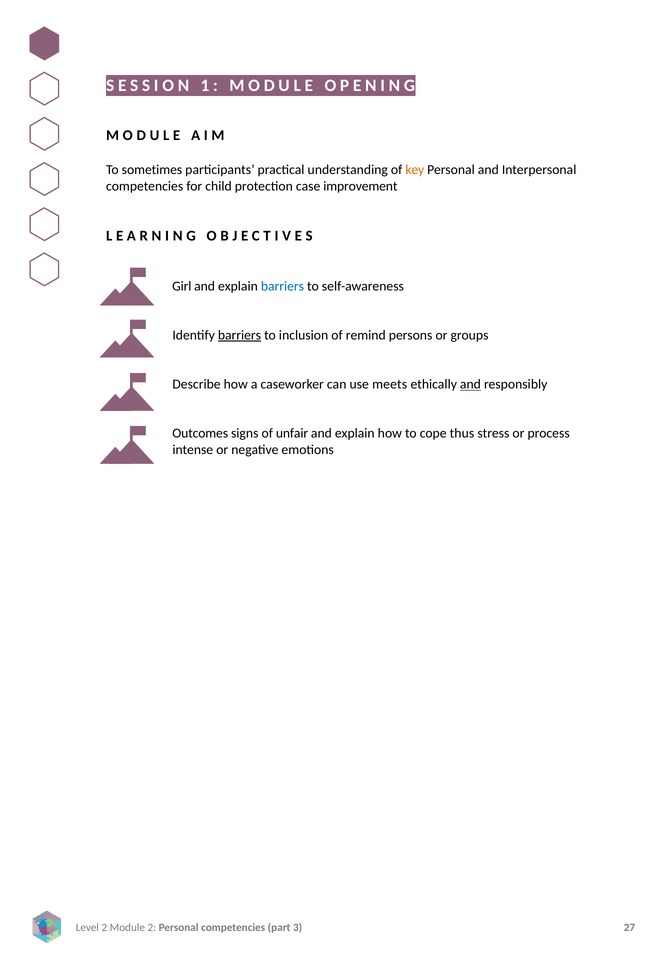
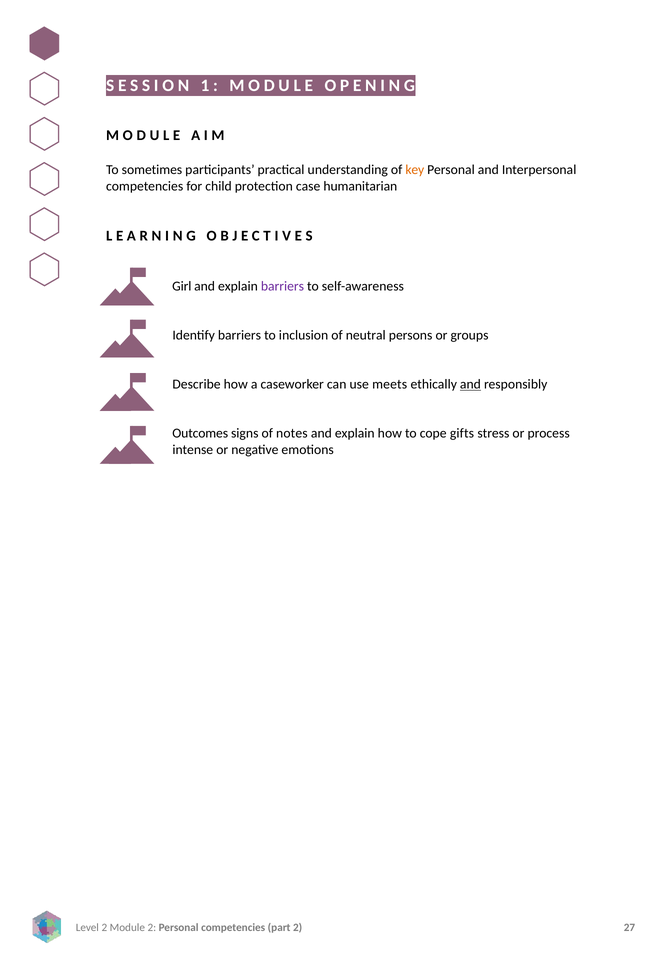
improvement: improvement -> humanitarian (360, 186)
barriers colour: blue -> purple (282, 286)
barriers underline: present -> none (239, 335)
remind: remind -> neutral (366, 335)
unfair: unfair -> notes (292, 434)
thus: thus -> gifts (462, 434)
3: 3 -> 2 (298, 928)
